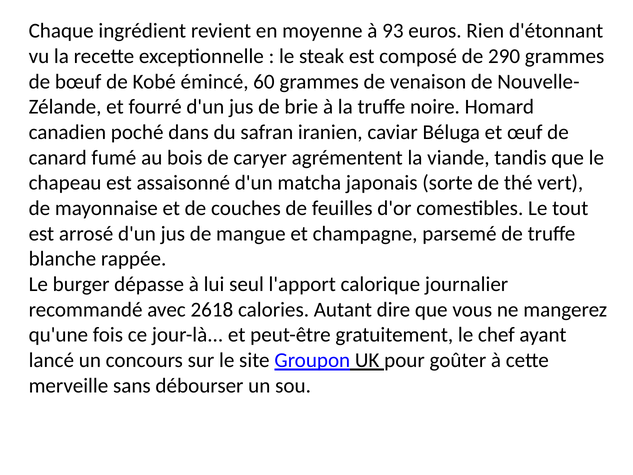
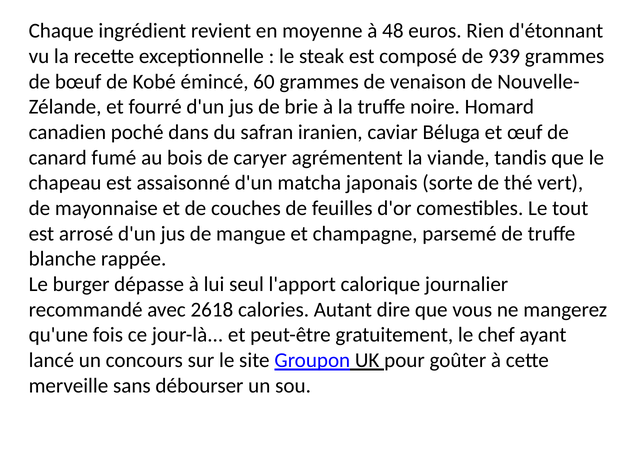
93: 93 -> 48 (393, 31)
290: 290 -> 939 (504, 56)
